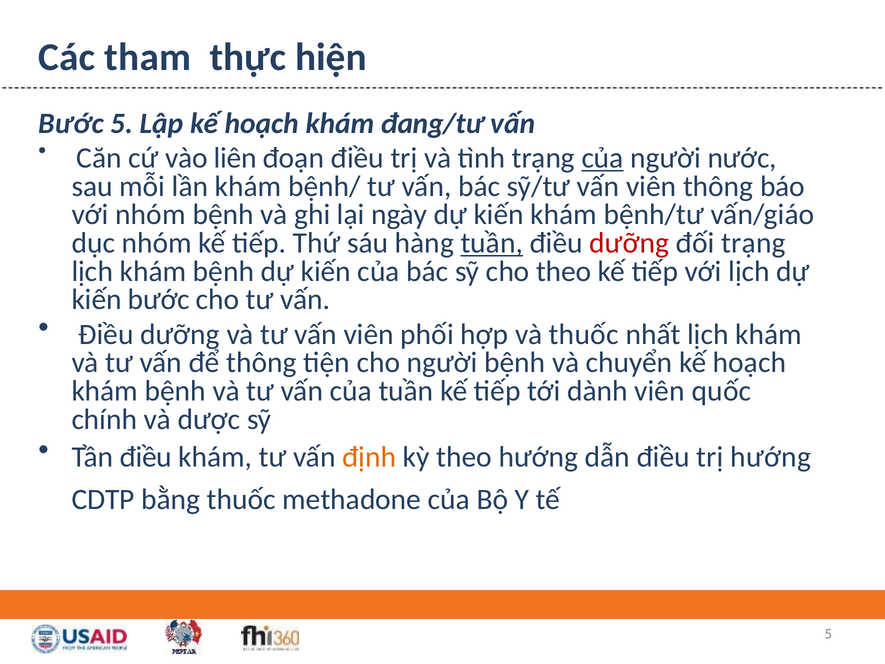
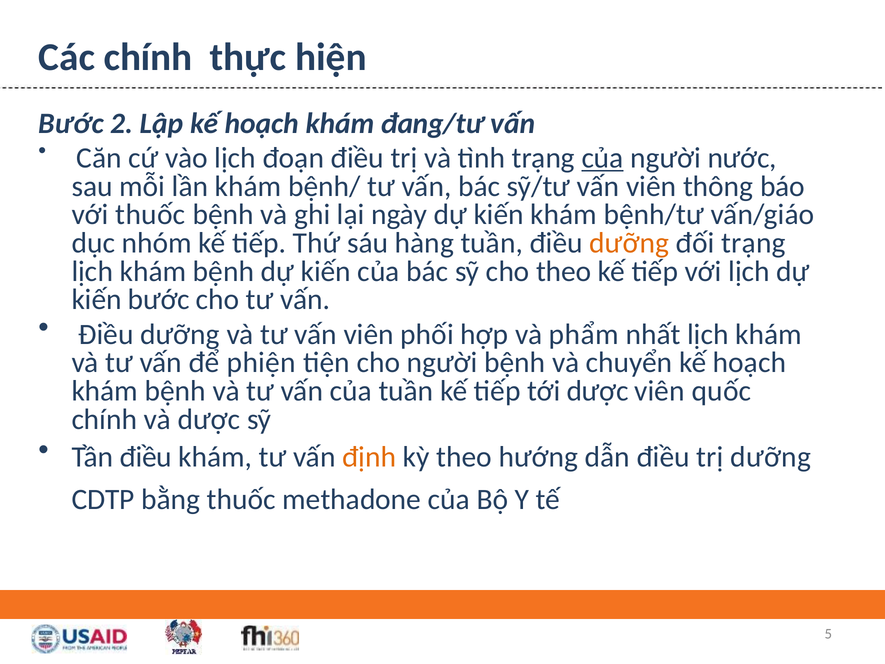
Các tham: tham -> chính (148, 57)
Bước 5: 5 -> 2 (122, 123)
vào liên: liên -> lịch (235, 158)
với nhóm: nhóm -> thuốc (150, 215)
tuần underline: present -> none (492, 243)
dưỡng colour: red -> orange (629, 243)
và thuốc: thuốc -> phẩm (584, 334)
để thông: thông -> phiện (261, 363)
tới dành: dành -> dược (598, 391)
trị hướng: hướng -> dưỡng (771, 457)
